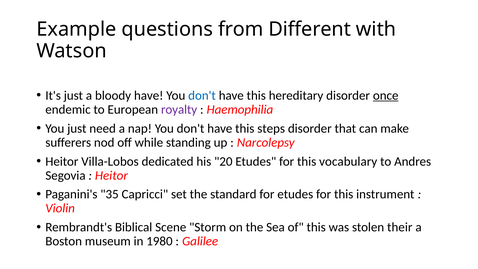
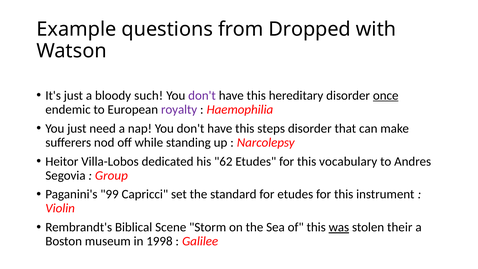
Different: Different -> Dropped (310, 29)
bloody have: have -> such (149, 95)
don't colour: blue -> purple (202, 95)
20: 20 -> 62 (223, 161)
Heitor: Heitor -> Group (111, 175)
35: 35 -> 99 (110, 194)
was underline: none -> present (339, 227)
1980: 1980 -> 1998 (159, 241)
